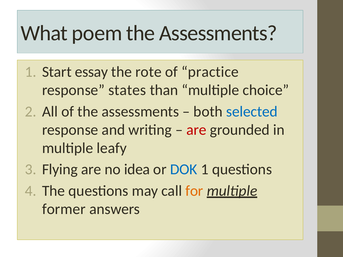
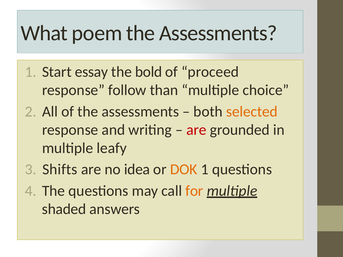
rote: rote -> bold (149, 72)
practice: practice -> proceed (210, 72)
states: states -> follow (127, 90)
selected colour: blue -> orange (252, 112)
Flying: Flying -> Shifts (60, 170)
DOK colour: blue -> orange (184, 170)
former: former -> shaded (64, 209)
